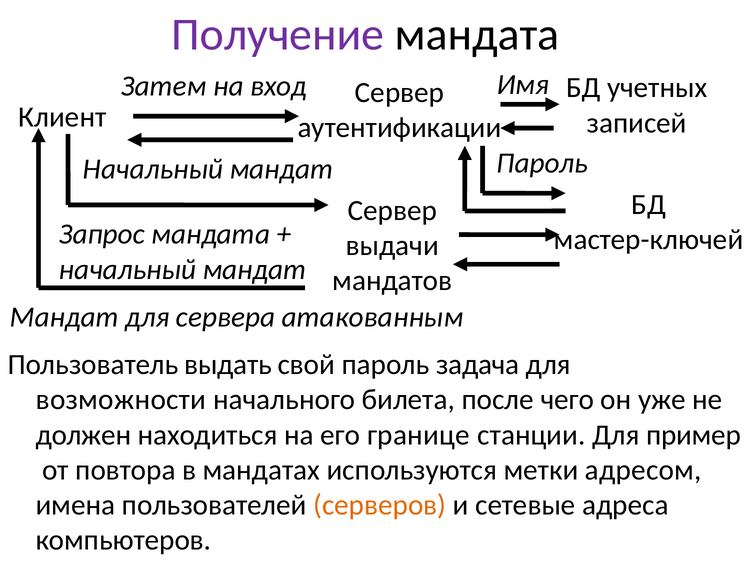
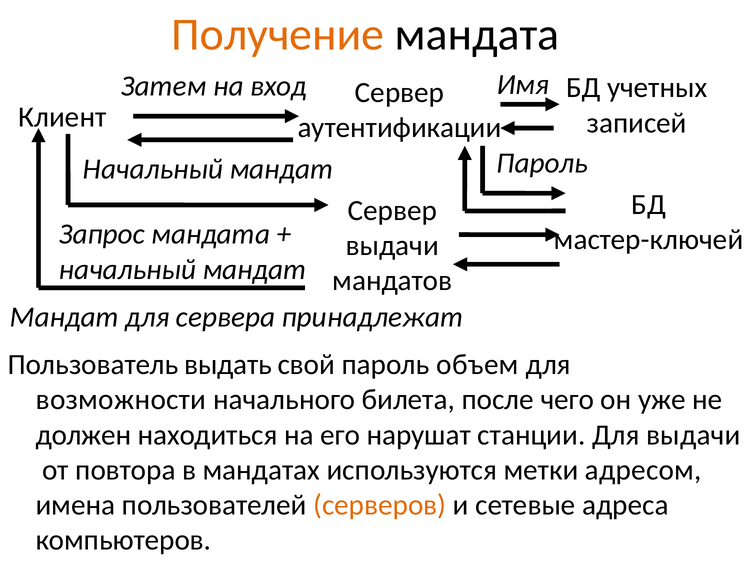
Получение colour: purple -> orange (278, 35)
атакованным: атакованным -> принадлежат (372, 317)
задача: задача -> объем (478, 365)
границе: границе -> нарушат (419, 435)
Для пример: пример -> выдачи (693, 435)
